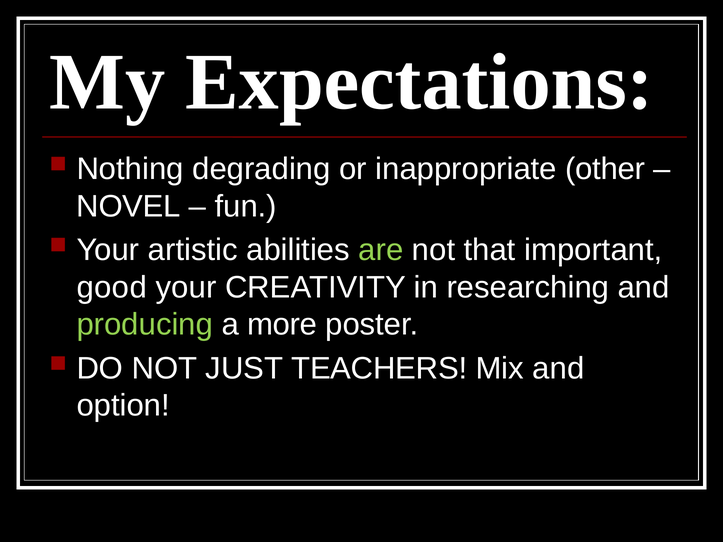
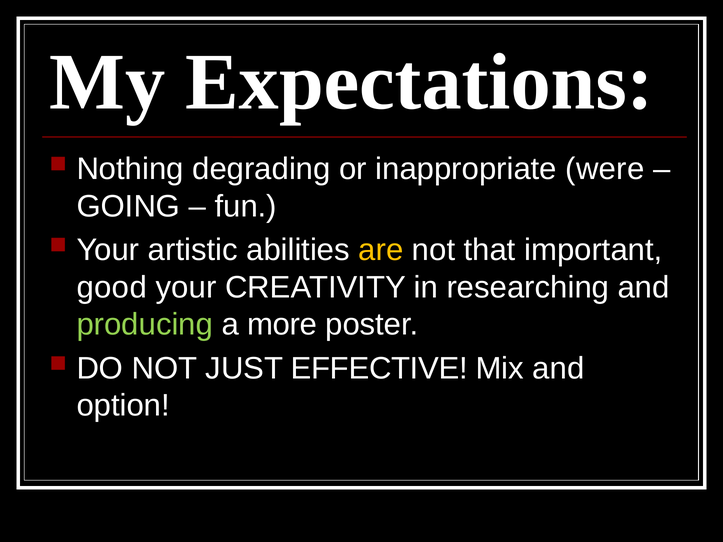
other: other -> were (605, 169)
NOVEL: NOVEL -> GOING (128, 206)
are colour: light green -> yellow (381, 250)
TEACHERS: TEACHERS -> EFFECTIVE (379, 368)
